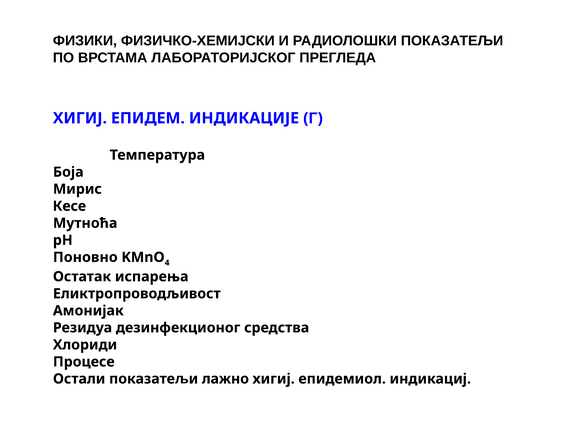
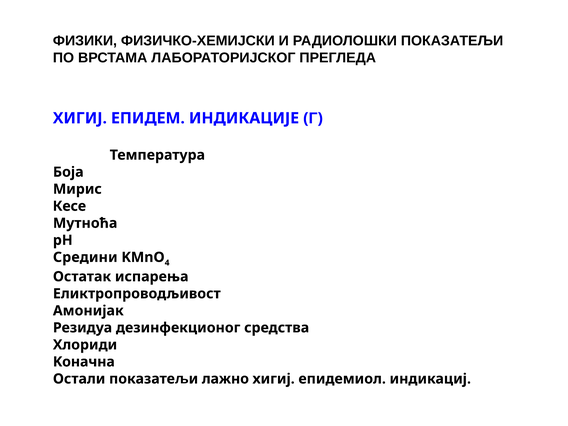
Поновно: Поновно -> Средини (85, 257)
Процесе: Процесе -> Kоначна (84, 362)
